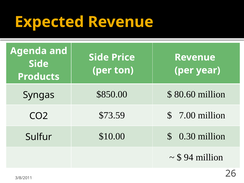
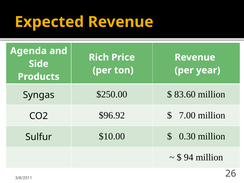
Side: Side -> Rich (99, 57)
$850.00: $850.00 -> $250.00 (112, 94)
80.60: 80.60 -> 83.60 (185, 94)
$73.59: $73.59 -> $96.92 (112, 115)
